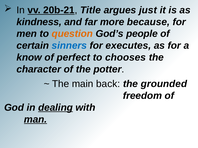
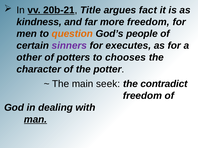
just: just -> fact (148, 10)
more because: because -> freedom (148, 22)
sinners colour: blue -> purple (69, 46)
know: know -> other (29, 58)
perfect: perfect -> potters (73, 58)
back: back -> seek (108, 84)
grounded: grounded -> contradict (164, 84)
dealing underline: present -> none (56, 108)
